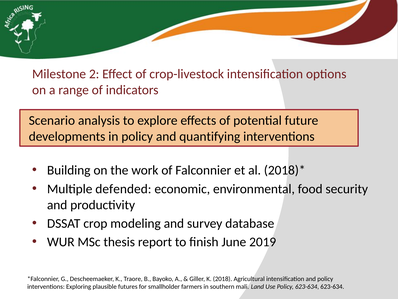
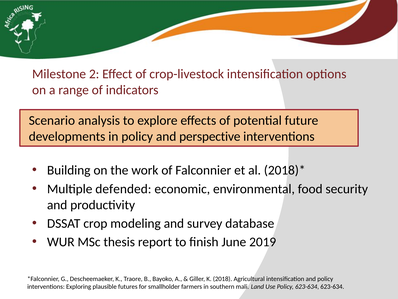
quantifying: quantifying -> perspective (210, 136)
